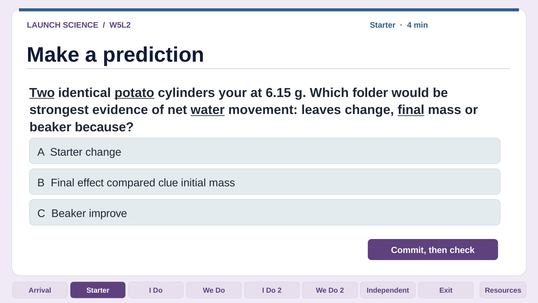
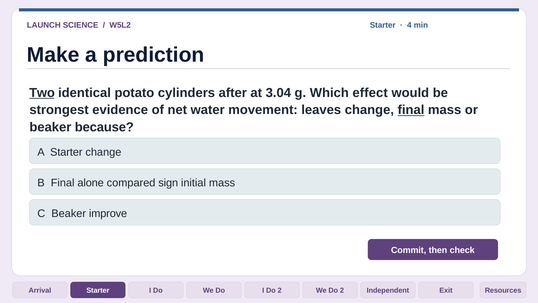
potato underline: present -> none (134, 93)
your: your -> after (233, 93)
6.15: 6.15 -> 3.04 (278, 93)
folder: folder -> effect (370, 93)
water underline: present -> none (208, 110)
effect: effect -> alone (91, 183)
clue: clue -> sign (168, 183)
